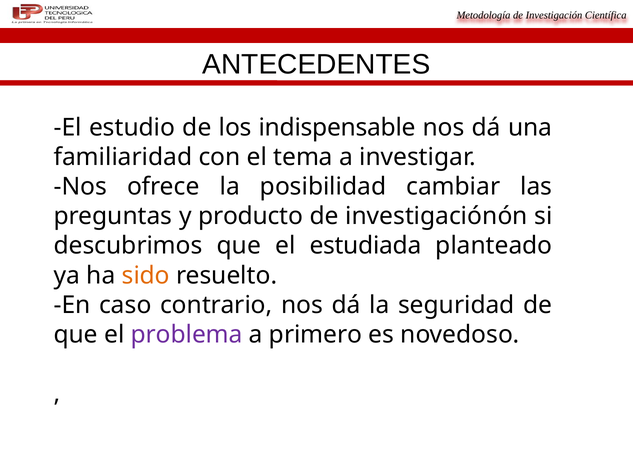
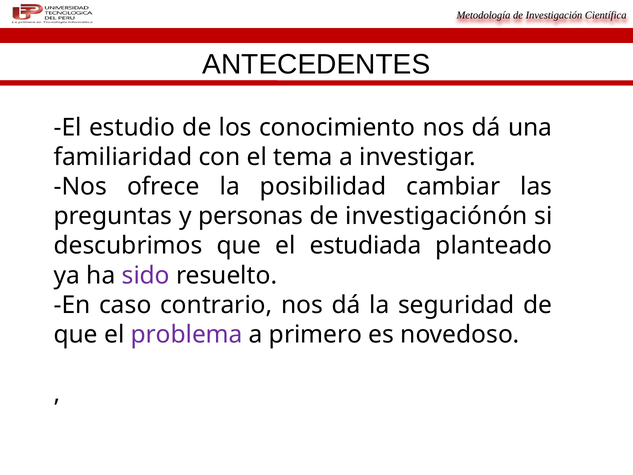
indispensable: indispensable -> conocimiento (337, 127)
producto: producto -> personas (251, 216)
sido colour: orange -> purple (146, 275)
